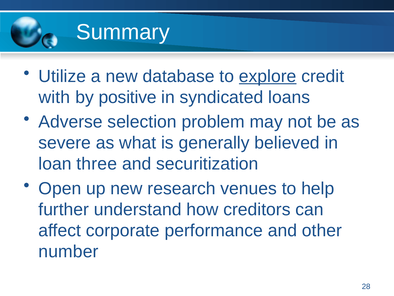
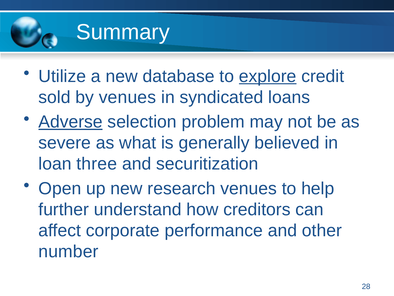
with: with -> sold (54, 97)
by positive: positive -> venues (127, 97)
Adverse underline: none -> present (71, 122)
